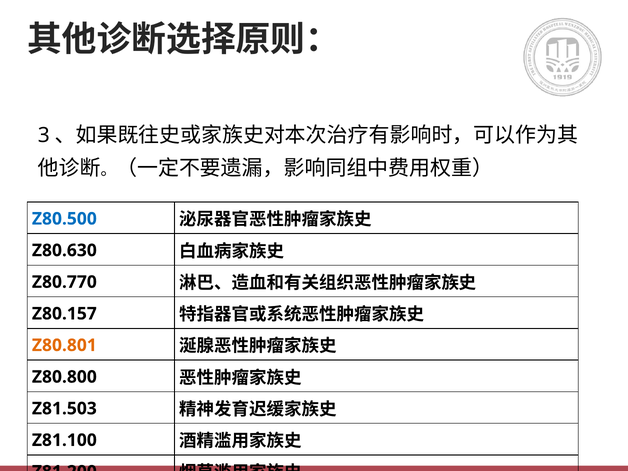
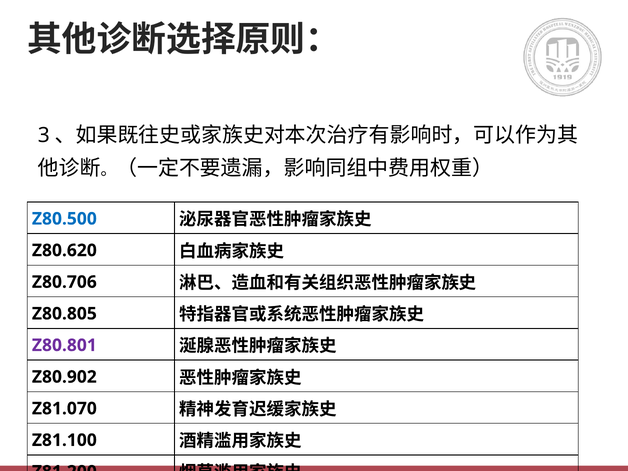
Z80.630: Z80.630 -> Z80.620 (64, 250)
Z80.770: Z80.770 -> Z80.706 (64, 282)
Z80.157: Z80.157 -> Z80.805 (64, 314)
Z80.801 colour: orange -> purple (64, 345)
Z80.800: Z80.800 -> Z80.902 (64, 377)
Z81.503: Z81.503 -> Z81.070 (64, 409)
